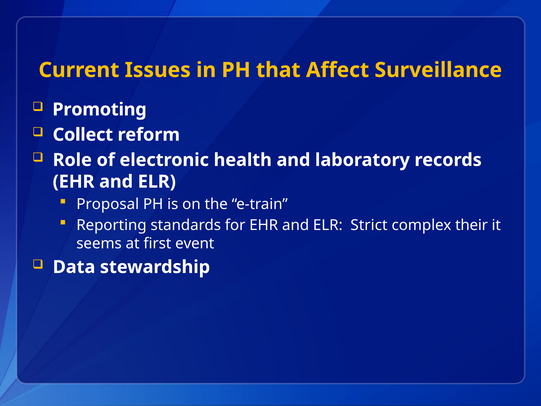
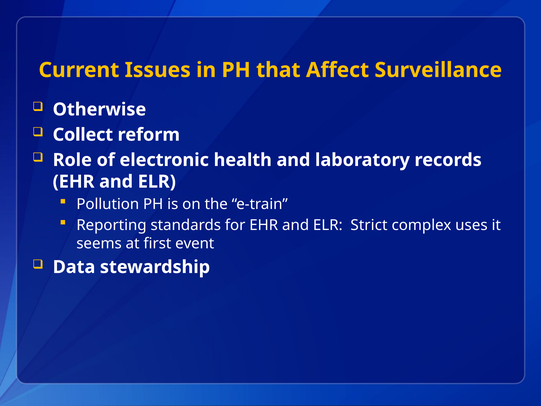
Promoting: Promoting -> Otherwise (99, 109)
Proposal: Proposal -> Pollution (108, 204)
their: their -> uses (471, 225)
